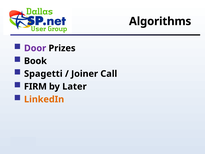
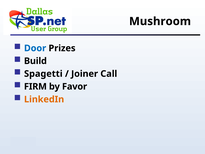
Algorithms: Algorithms -> Mushroom (160, 21)
Door colour: purple -> blue (35, 48)
Book: Book -> Build (35, 61)
Later: Later -> Favor (75, 86)
